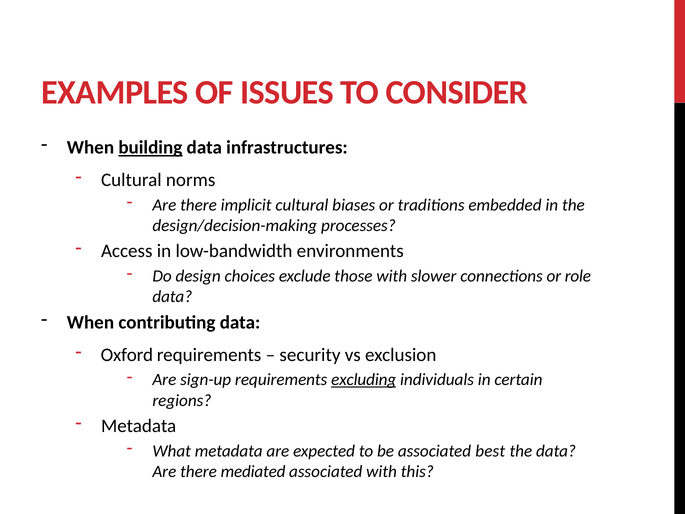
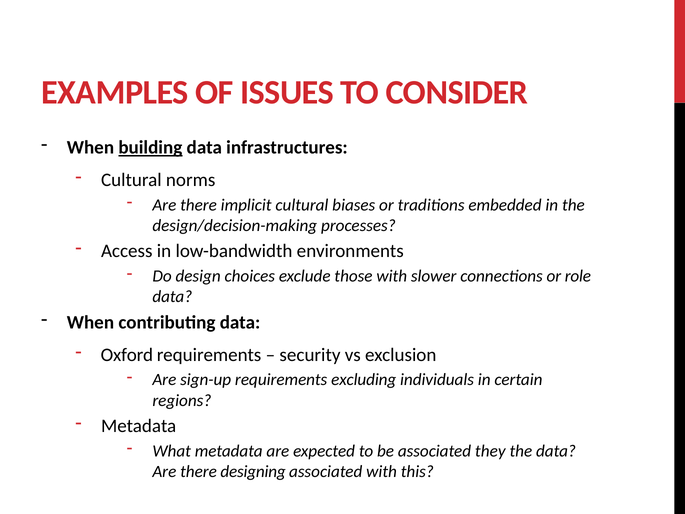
excluding underline: present -> none (364, 380)
best: best -> they (490, 451)
mediated: mediated -> designing (253, 471)
